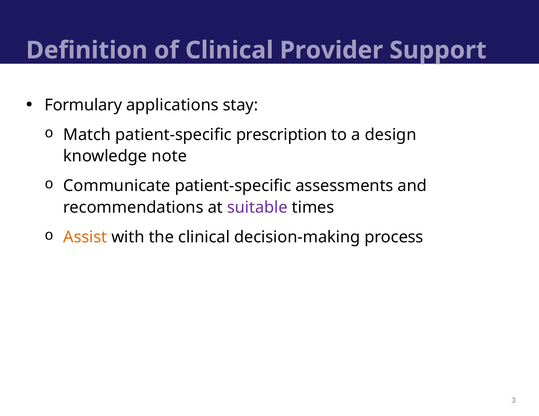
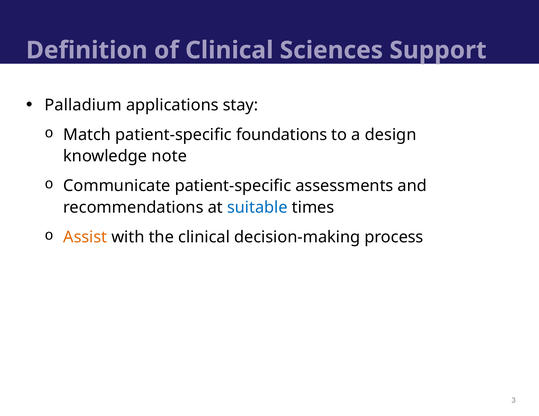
Provider: Provider -> Sciences (331, 50)
Formulary: Formulary -> Palladium (83, 105)
prescription: prescription -> foundations (282, 135)
suitable colour: purple -> blue (257, 208)
